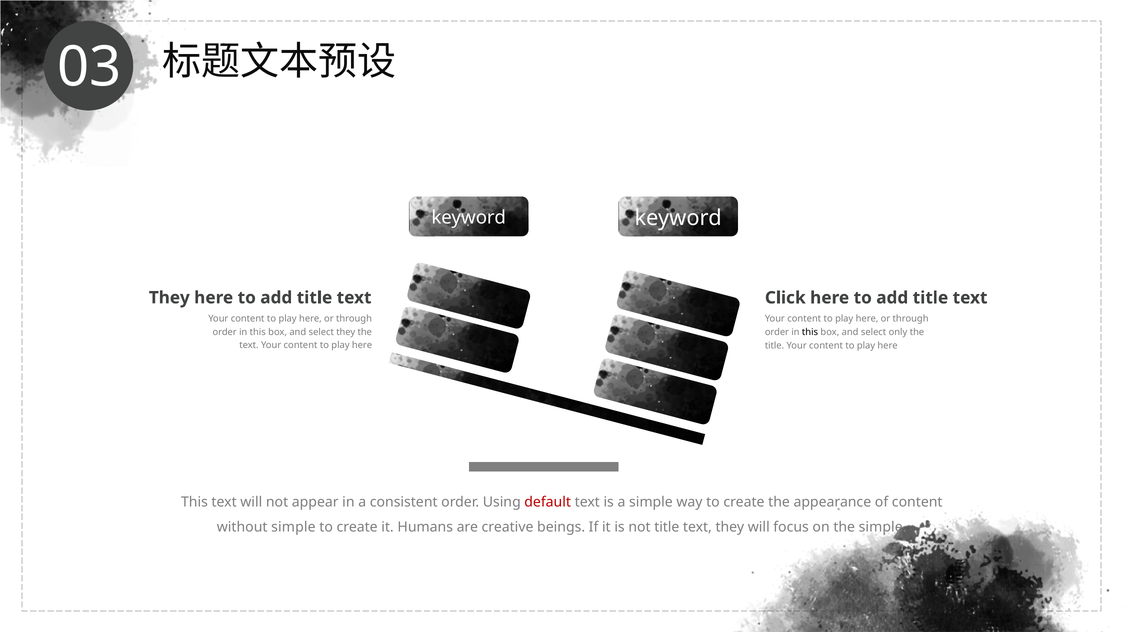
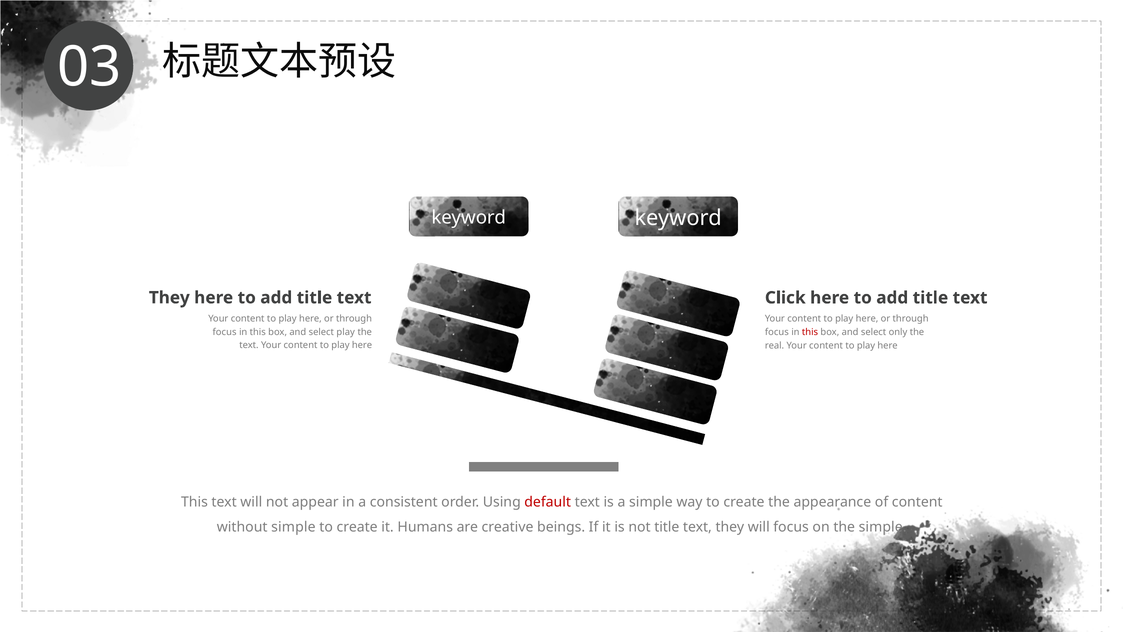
order: order -> focus (225, 332)
select they: they -> play (346, 332)
order: order -> focus (777, 332)
this colour: black -> red (810, 332)
title: title -> real (774, 345)
